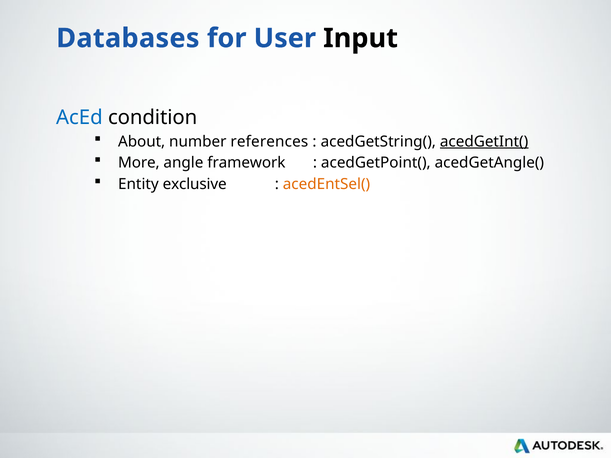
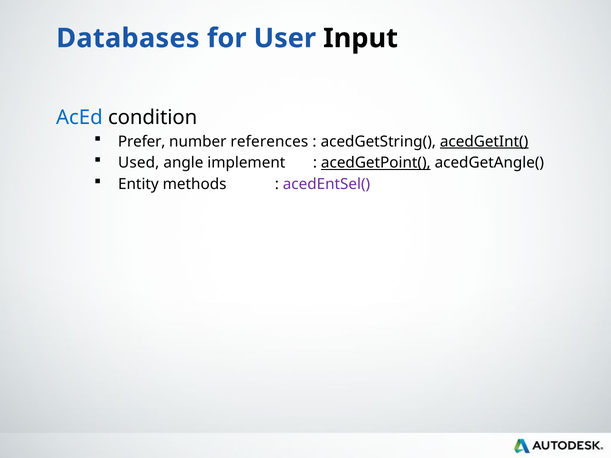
About: About -> Prefer (142, 142)
More: More -> Used (139, 163)
framework: framework -> implement (246, 163)
acedGetPoint( underline: none -> present (376, 163)
exclusive: exclusive -> methods (195, 184)
acedEntSel( colour: orange -> purple (326, 184)
